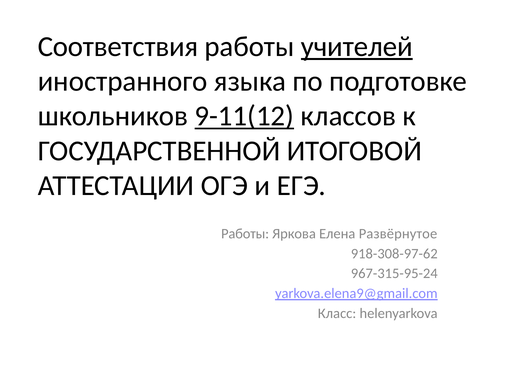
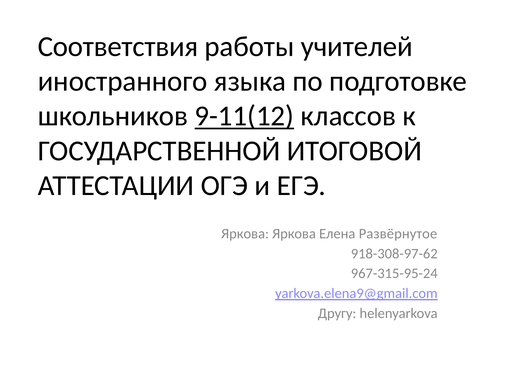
учителей underline: present -> none (357, 47)
Работы: Работы -> Яркова (245, 234)
Класс: Класс -> Другу (337, 313)
